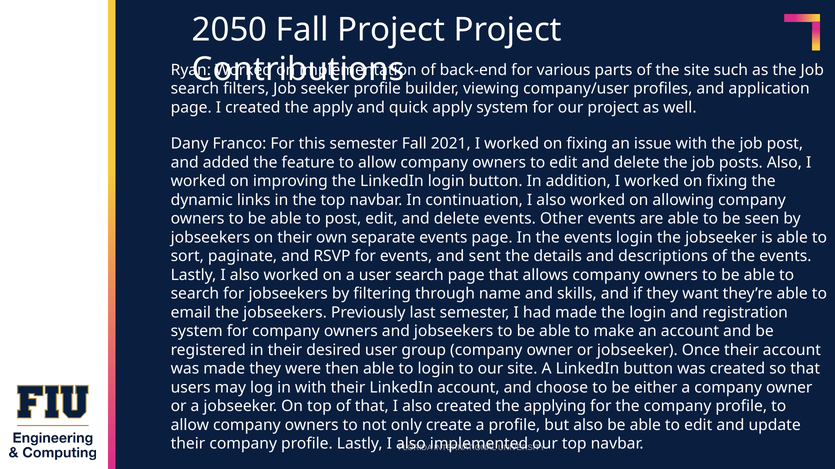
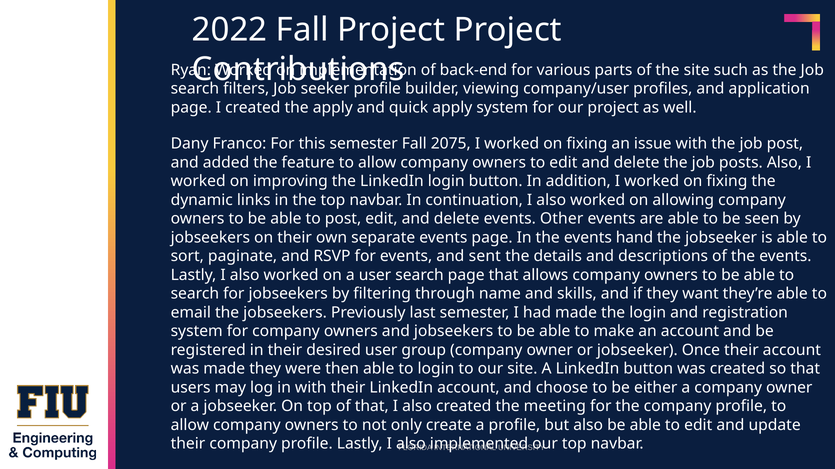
2050: 2050 -> 2022 (230, 30)
2021: 2021 -> 2075 (451, 144)
events login: login -> hand (635, 238)
applying: applying -> meeting (555, 407)
